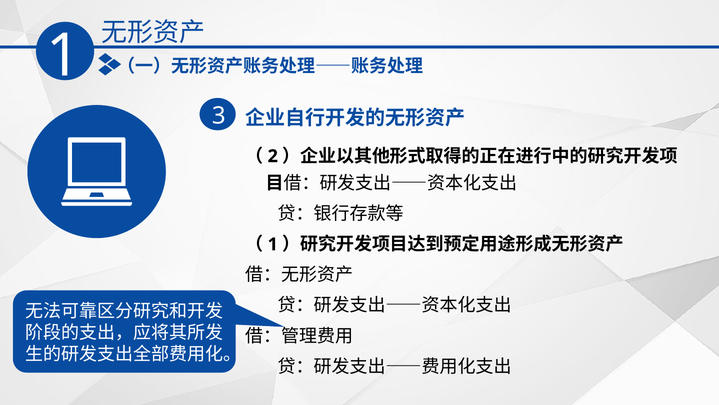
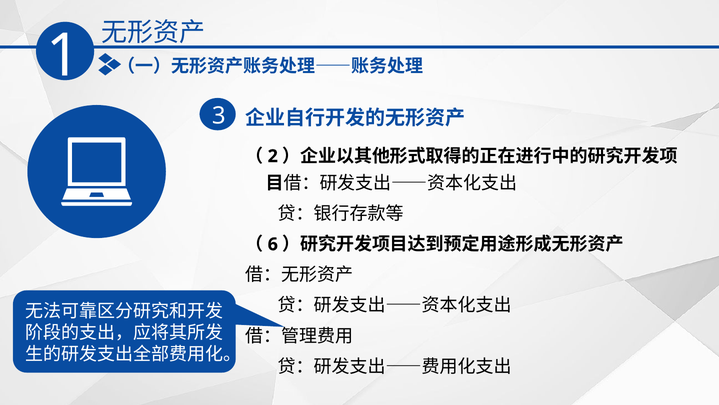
1: 1 -> 6 (273, 244)
